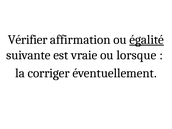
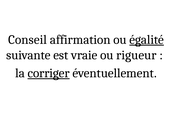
Vérifier: Vérifier -> Conseil (28, 40)
lorsque: lorsque -> rigueur (136, 55)
corriger underline: none -> present (49, 73)
